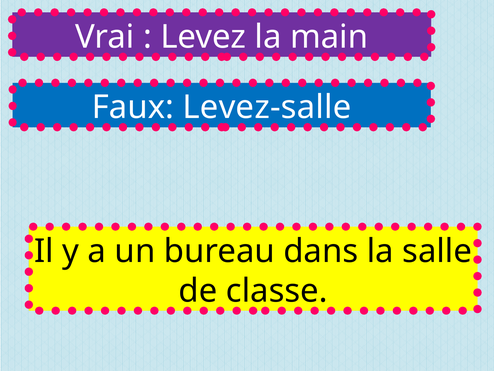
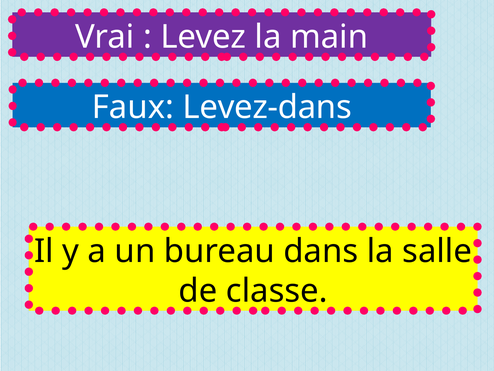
Levez-salle: Levez-salle -> Levez-dans (267, 107)
